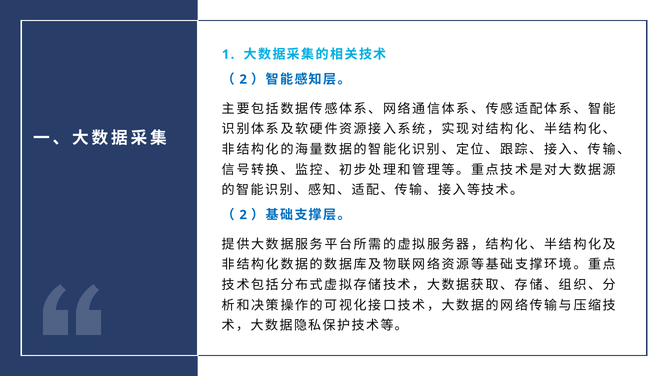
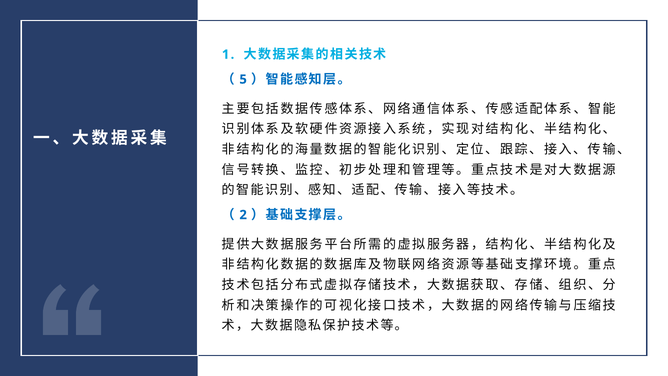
2: 2 -> 5 (243, 79)
